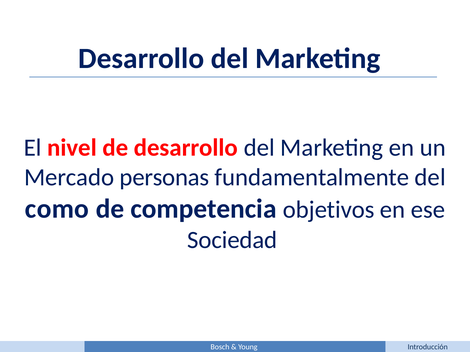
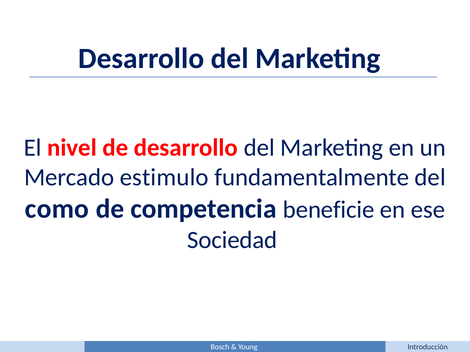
personas: personas -> estimulo (164, 178)
objetivos: objetivos -> beneficie (329, 210)
